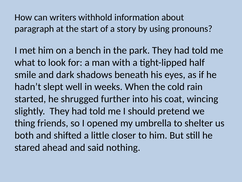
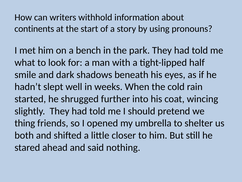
paragraph: paragraph -> continents (34, 29)
